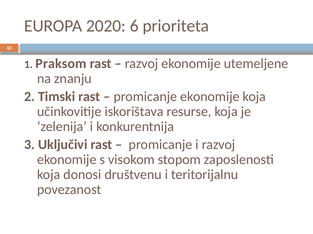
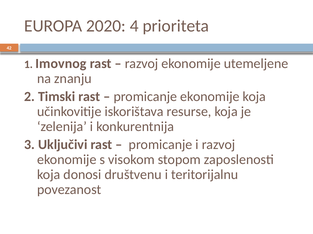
6: 6 -> 4 (134, 26)
Praksom: Praksom -> Imovnog (61, 64)
